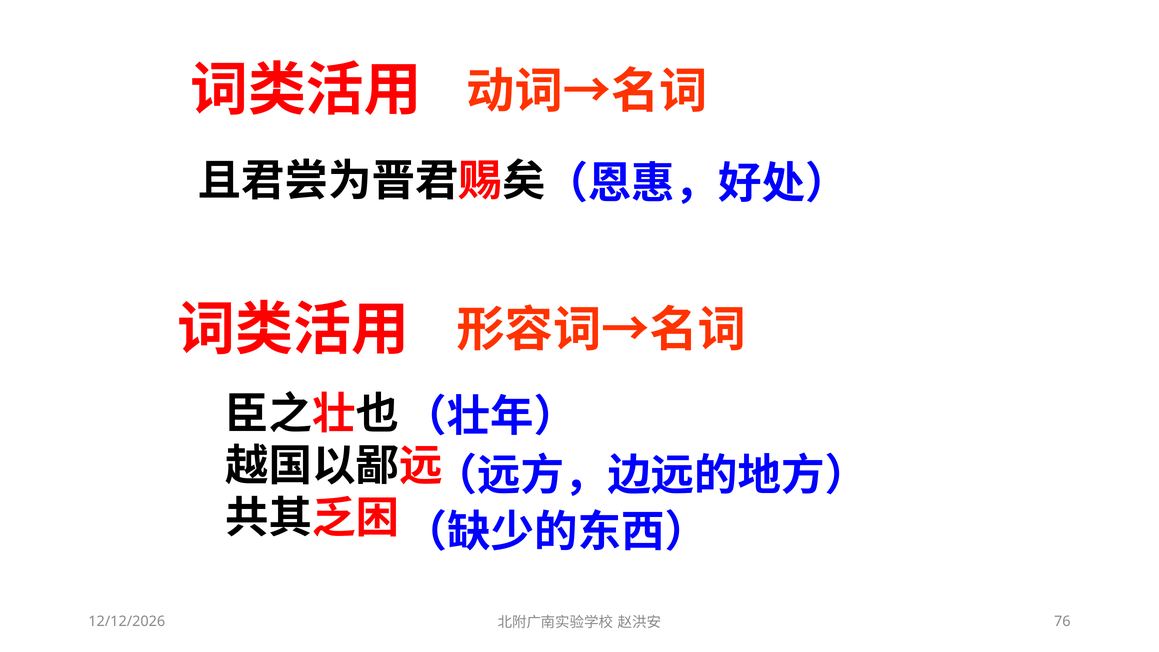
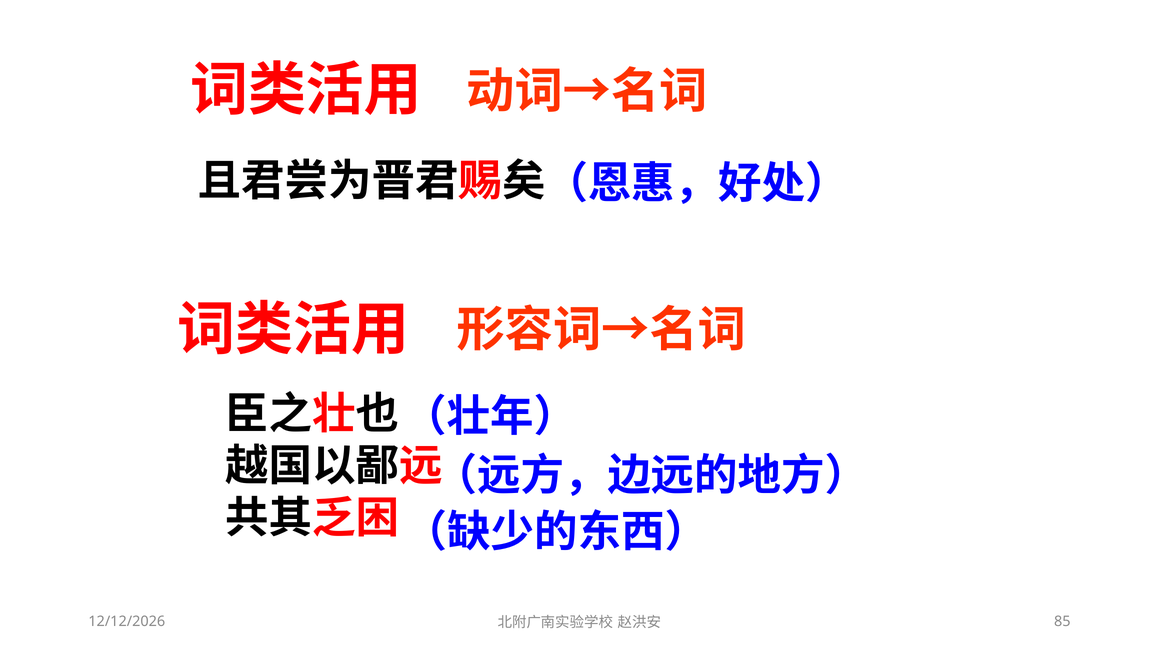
76: 76 -> 85 (1062, 621)
